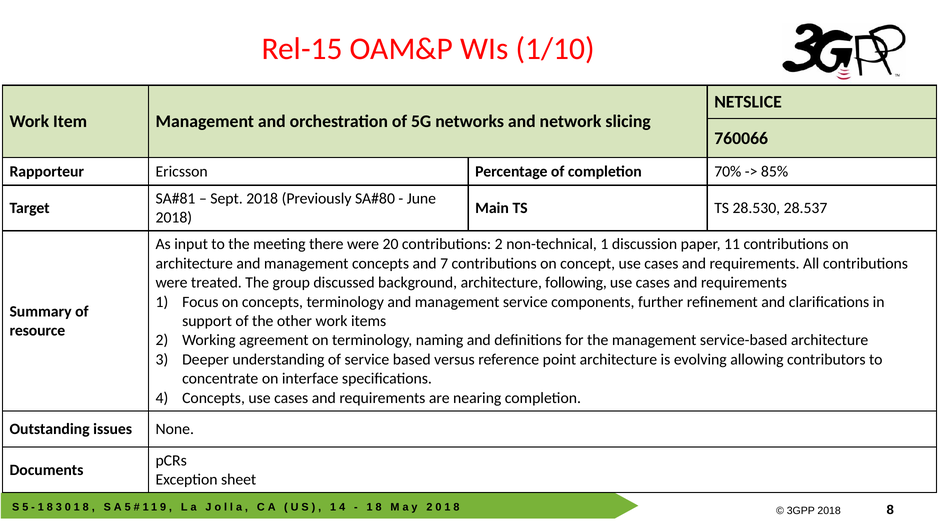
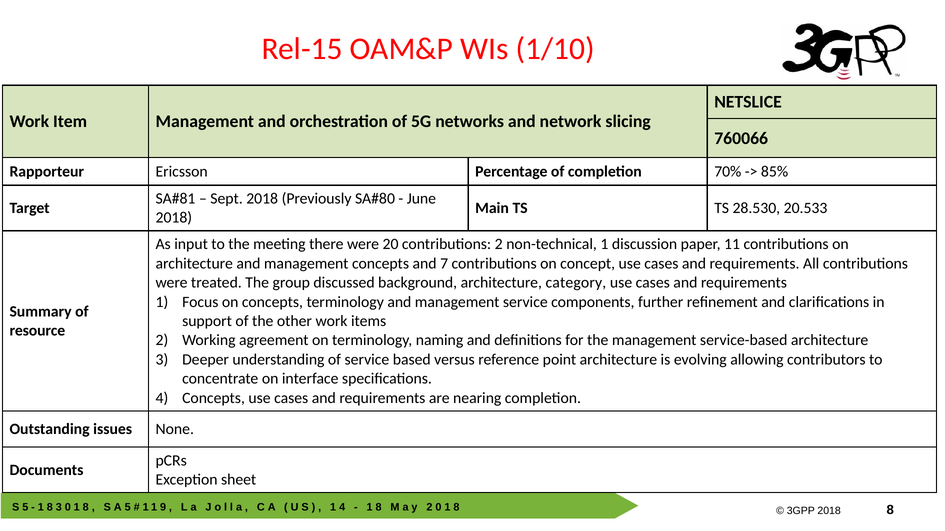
28.537: 28.537 -> 20.533 (806, 208)
following: following -> category (576, 283)
